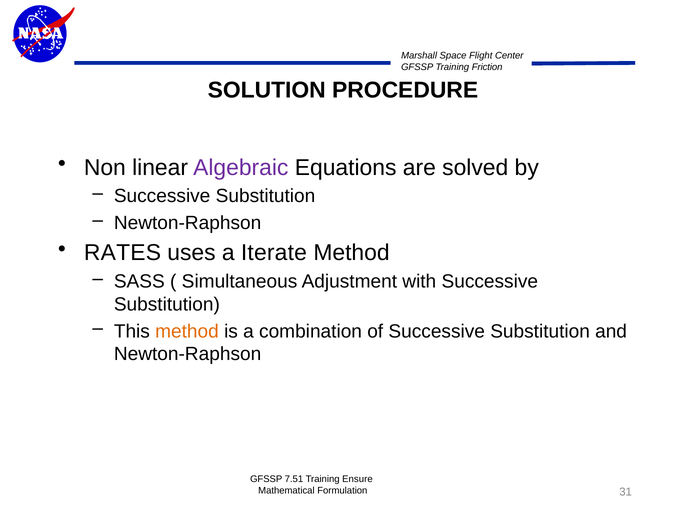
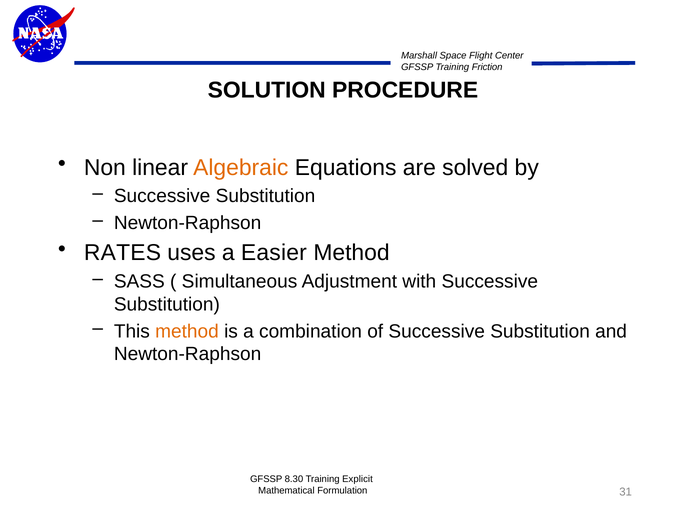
Algebraic colour: purple -> orange (241, 167)
Iterate: Iterate -> Easier (274, 253)
7.51: 7.51 -> 8.30 (294, 479)
Ensure: Ensure -> Explicit (357, 479)
